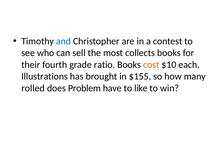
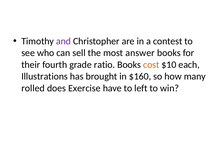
and colour: blue -> purple (63, 41)
collects: collects -> answer (140, 53)
$155: $155 -> $160 (140, 76)
Problem: Problem -> Exercise (84, 88)
like: like -> left (141, 88)
